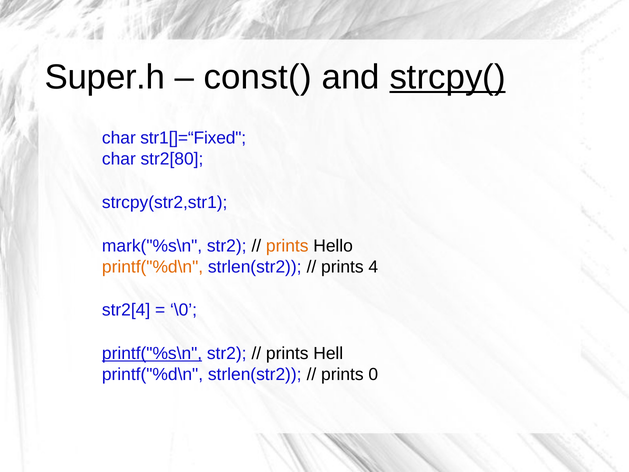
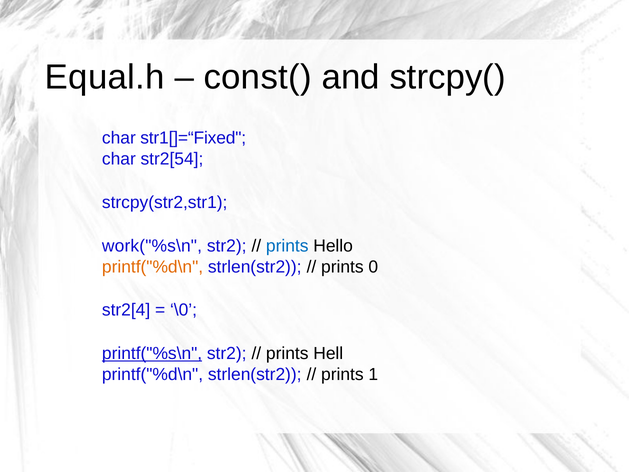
Super.h: Super.h -> Equal.h (105, 77)
strcpy( underline: present -> none (448, 77)
str2[80: str2[80 -> str2[54 (172, 159)
mark("%s\n: mark("%s\n -> work("%s\n (152, 246)
prints colour: orange -> blue (287, 246)
4: 4 -> 0 (373, 267)
0: 0 -> 1 (373, 374)
